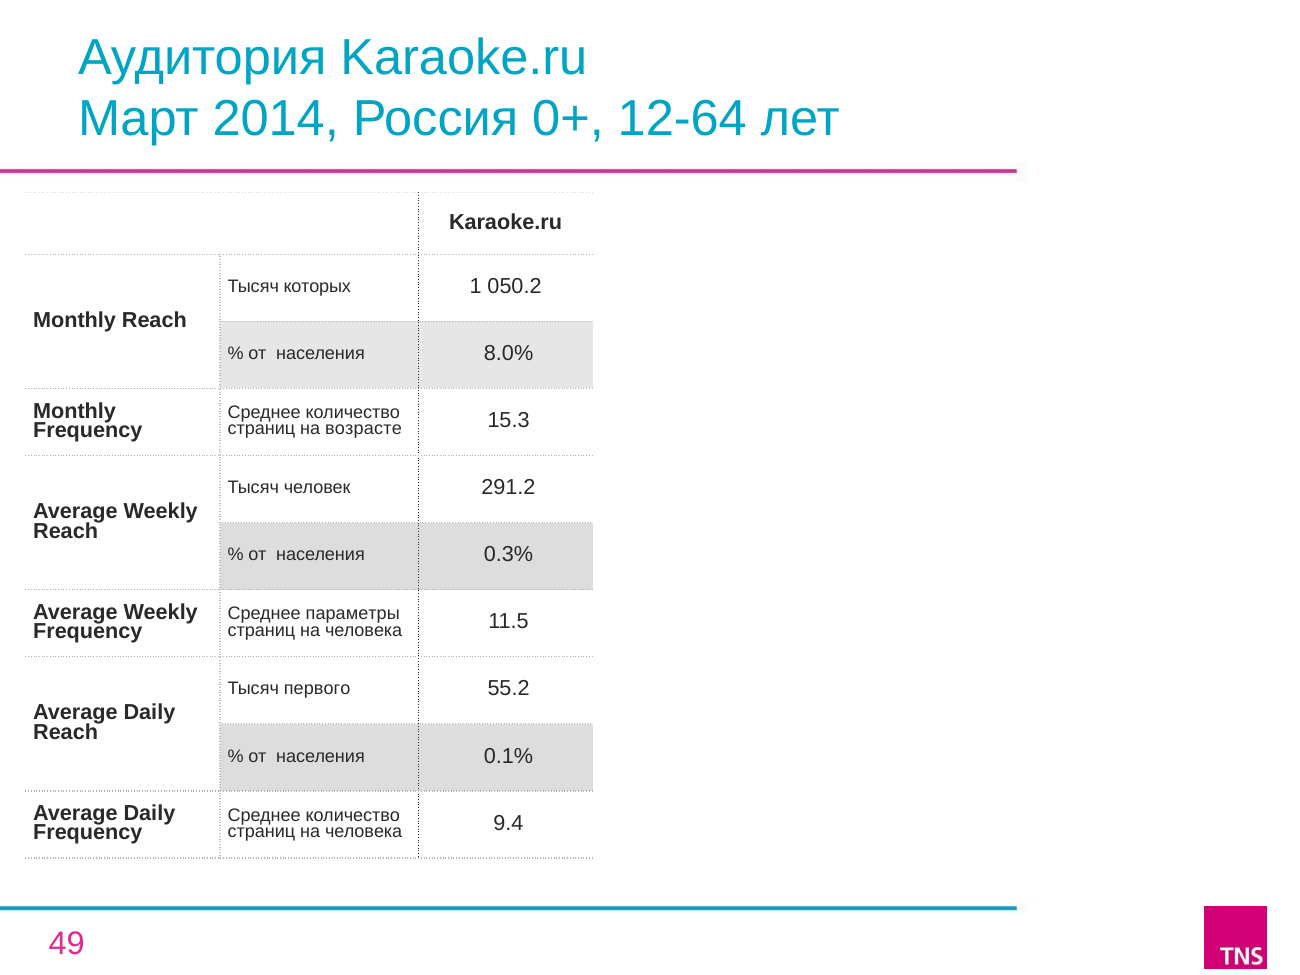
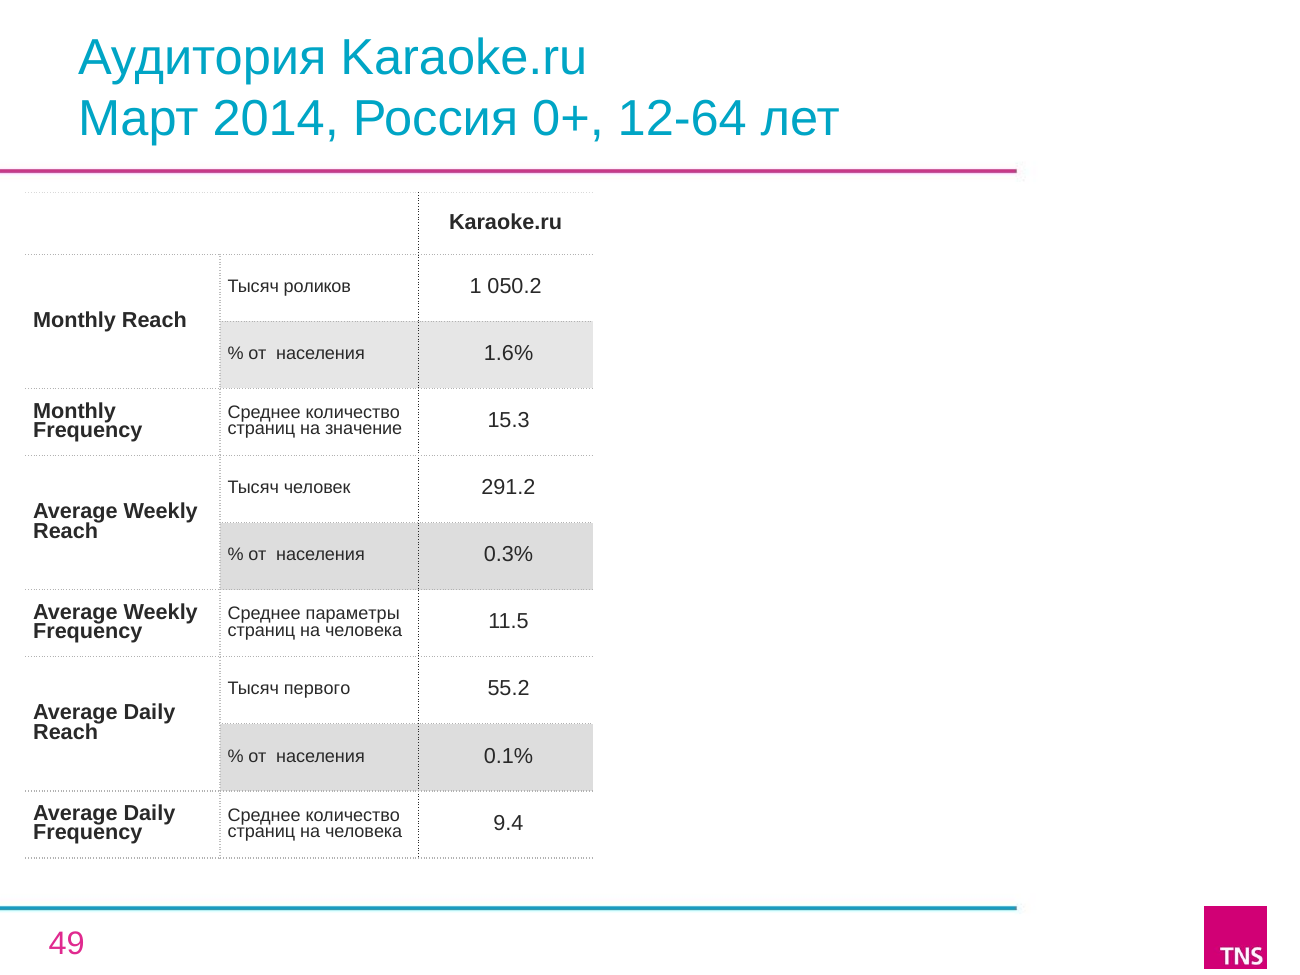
которых: которых -> роликов (317, 287)
8.0%: 8.0% -> 1.6% (509, 354)
возрасте: возрасте -> значение (364, 429)
